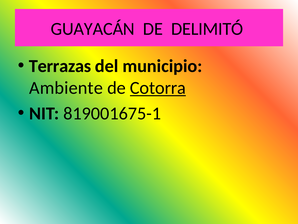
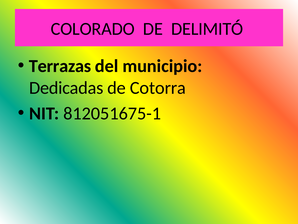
GUAYACÁN: GUAYACÁN -> COLORADO (93, 29)
Ambiente: Ambiente -> Dedicadas (66, 88)
Cotorra underline: present -> none (158, 88)
819001675-1: 819001675-1 -> 812051675-1 (112, 113)
